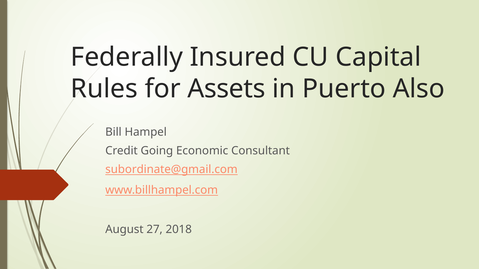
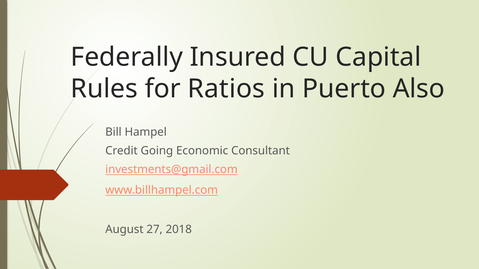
Assets: Assets -> Ratios (226, 89)
subordinate@gmail.com: subordinate@gmail.com -> investments@gmail.com (171, 170)
